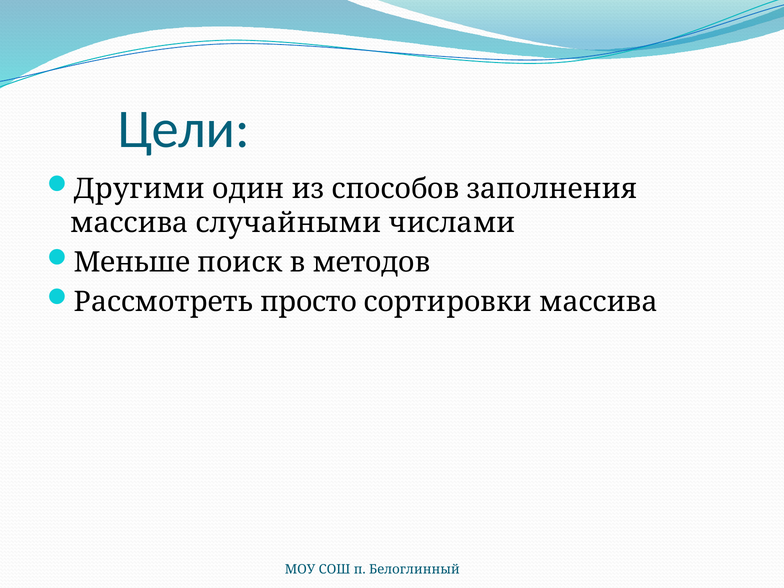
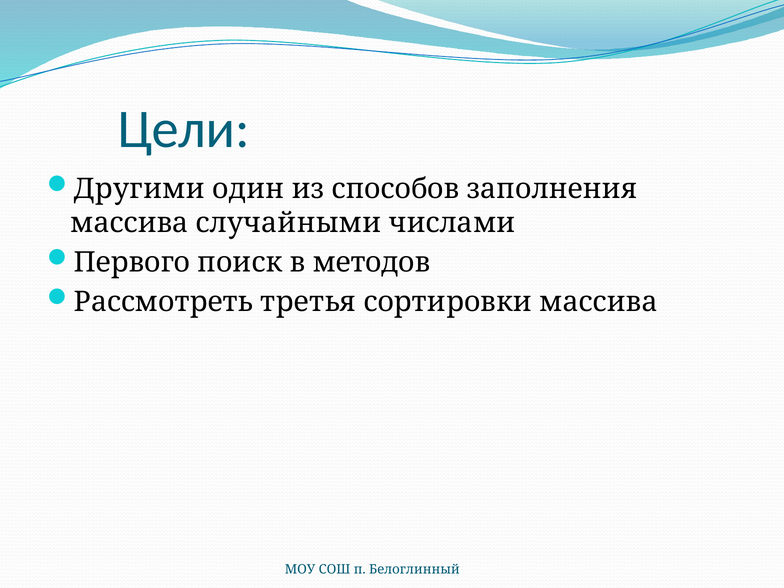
Меньше: Меньше -> Первого (132, 262)
просто: просто -> третья (308, 302)
